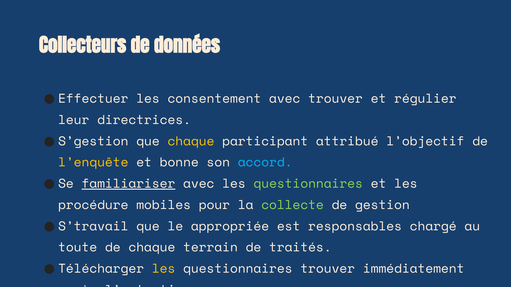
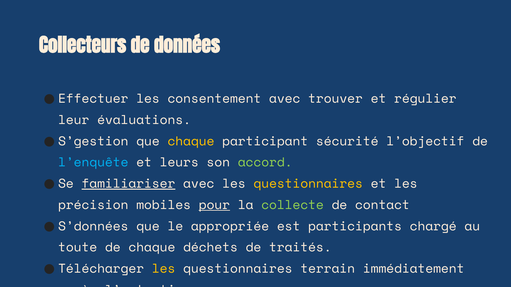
directrices: directrices -> évaluations (144, 120)
attribué: attribué -> sécurité (347, 141)
l’enquête colour: yellow -> light blue (93, 163)
bonne: bonne -> leurs (179, 163)
accord colour: light blue -> light green (265, 163)
questionnaires colour: light green -> yellow (308, 184)
procédure: procédure -> précision (93, 205)
pour underline: none -> present (214, 205)
gestion: gestion -> contact (382, 205)
S’travail: S’travail -> S’données (93, 227)
responsables: responsables -> participants (355, 227)
terrain: terrain -> déchets (210, 248)
questionnaires trouver: trouver -> terrain (328, 269)
